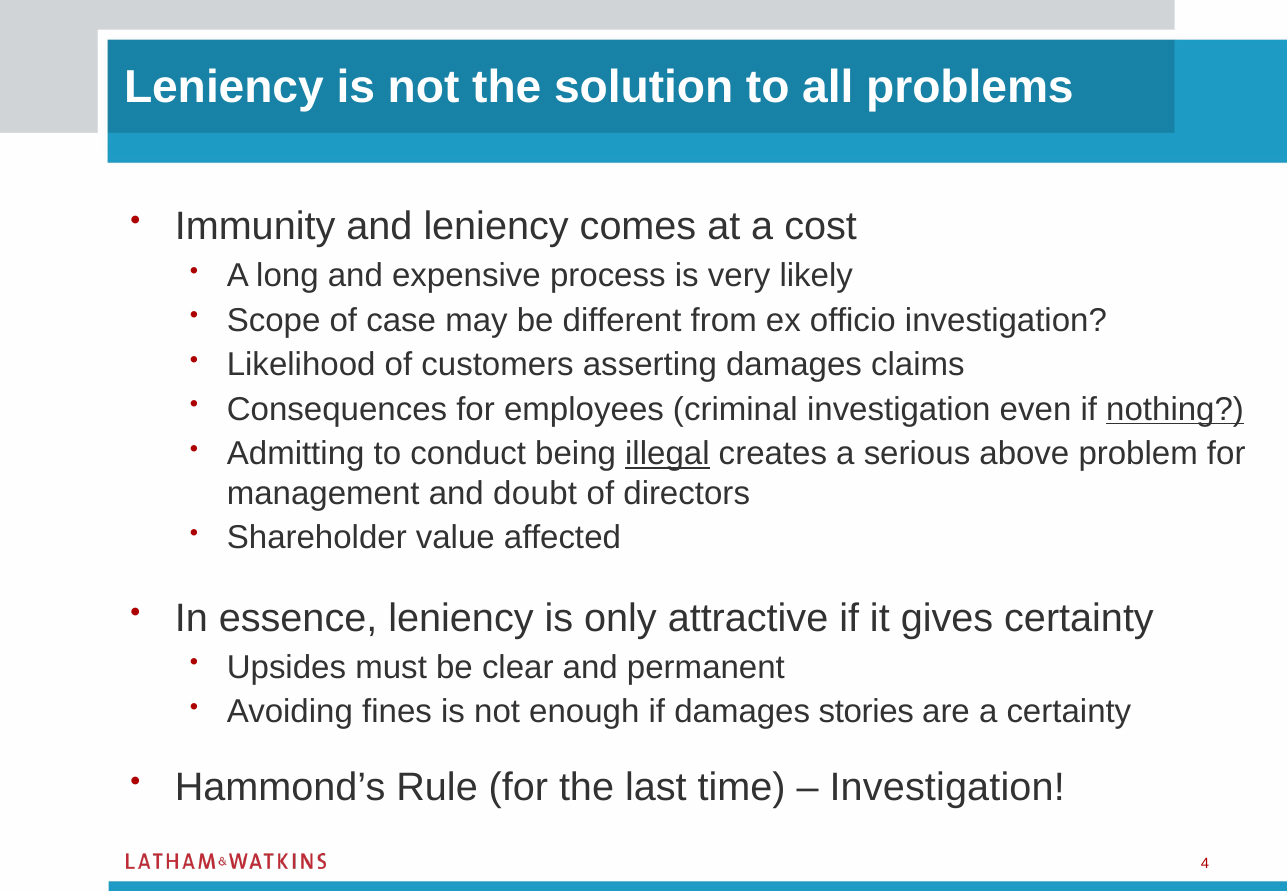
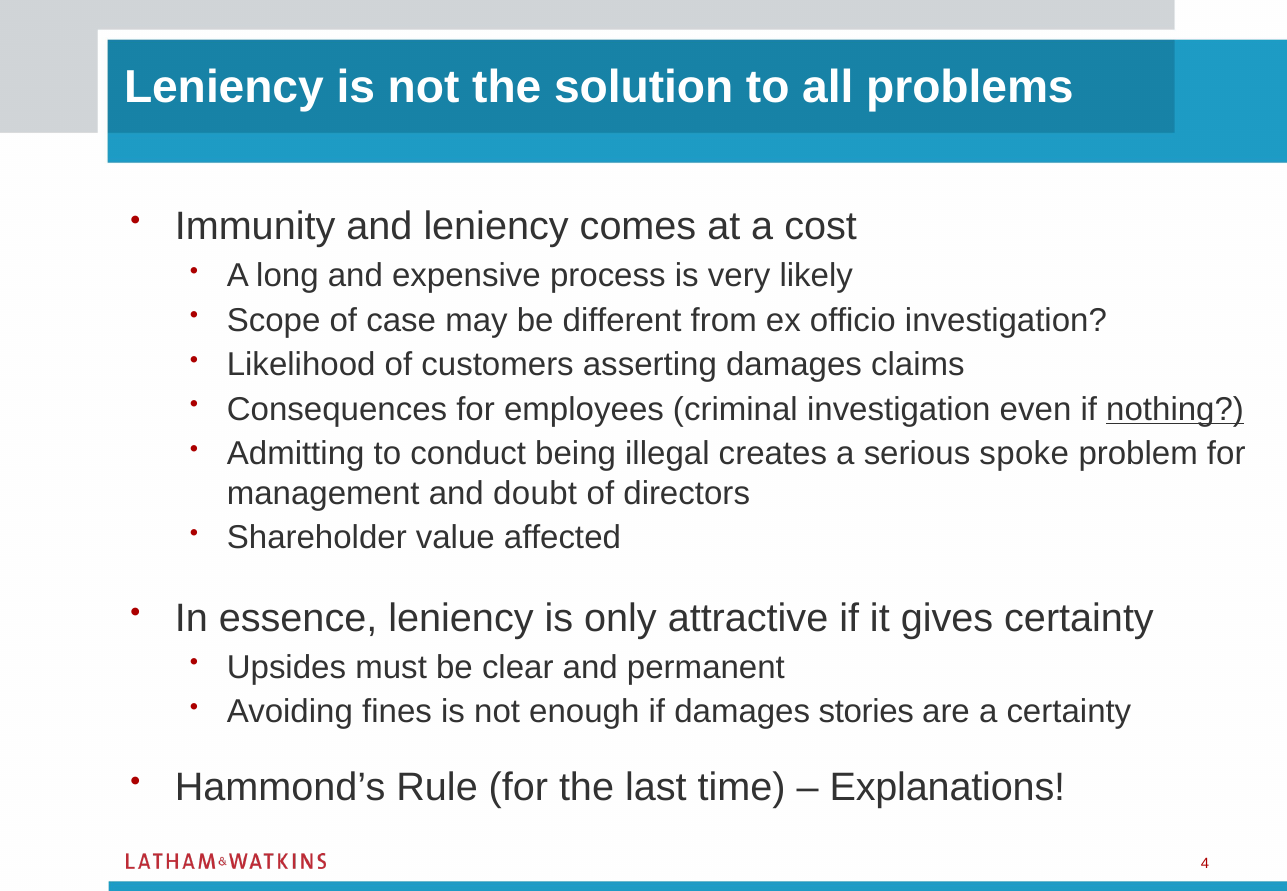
illegal underline: present -> none (667, 454)
above: above -> spoke (1024, 454)
Investigation: Investigation -> Explanations (947, 788)
